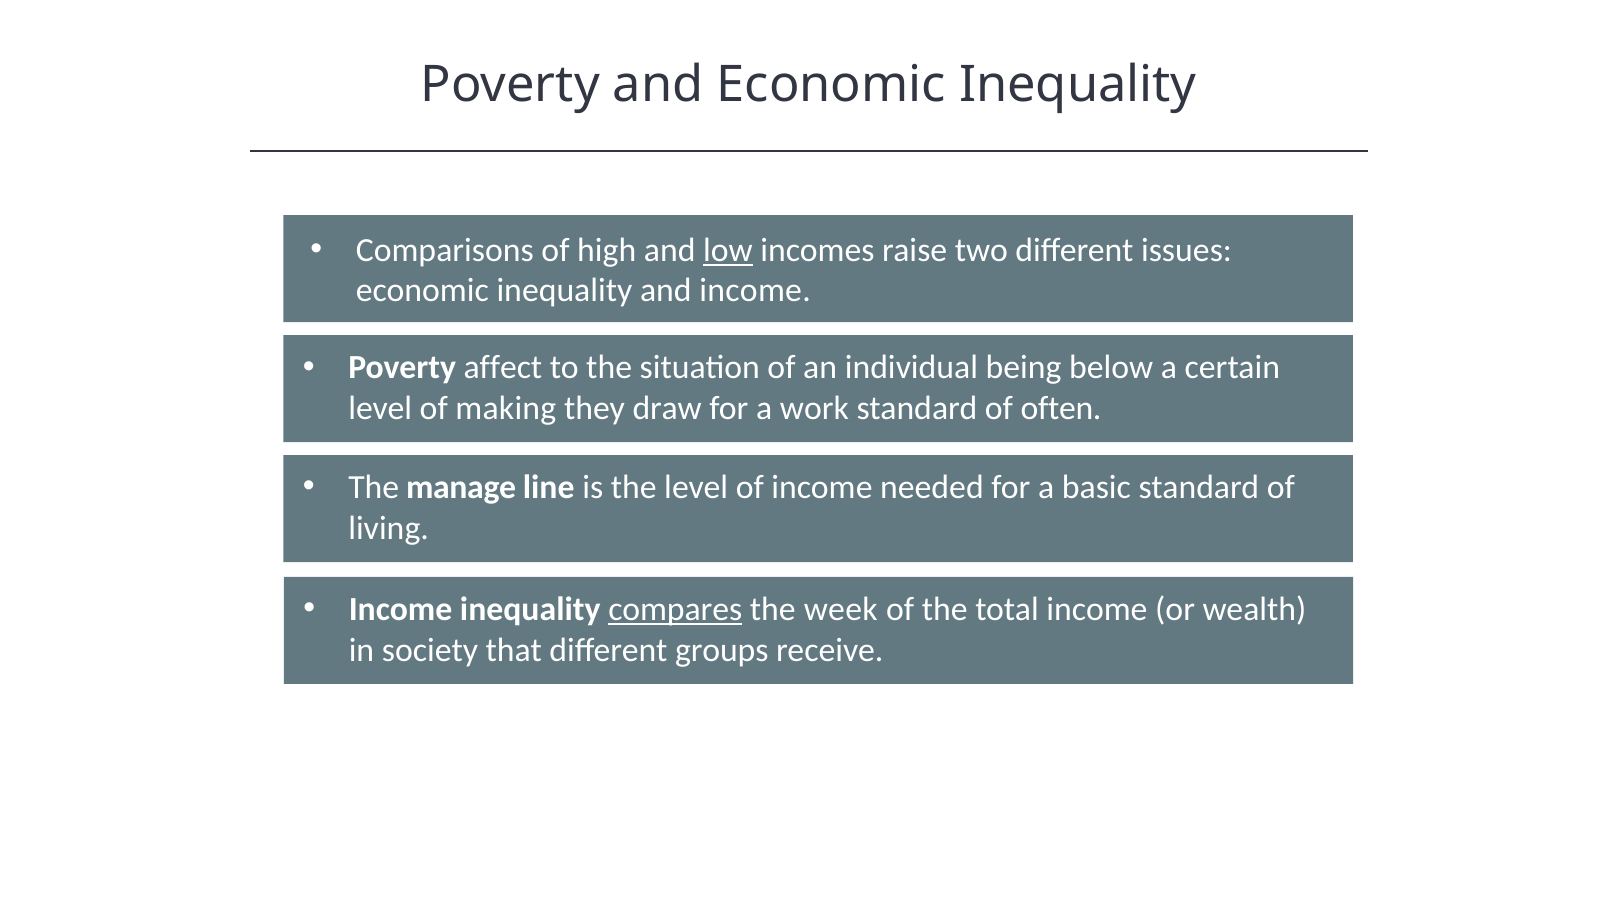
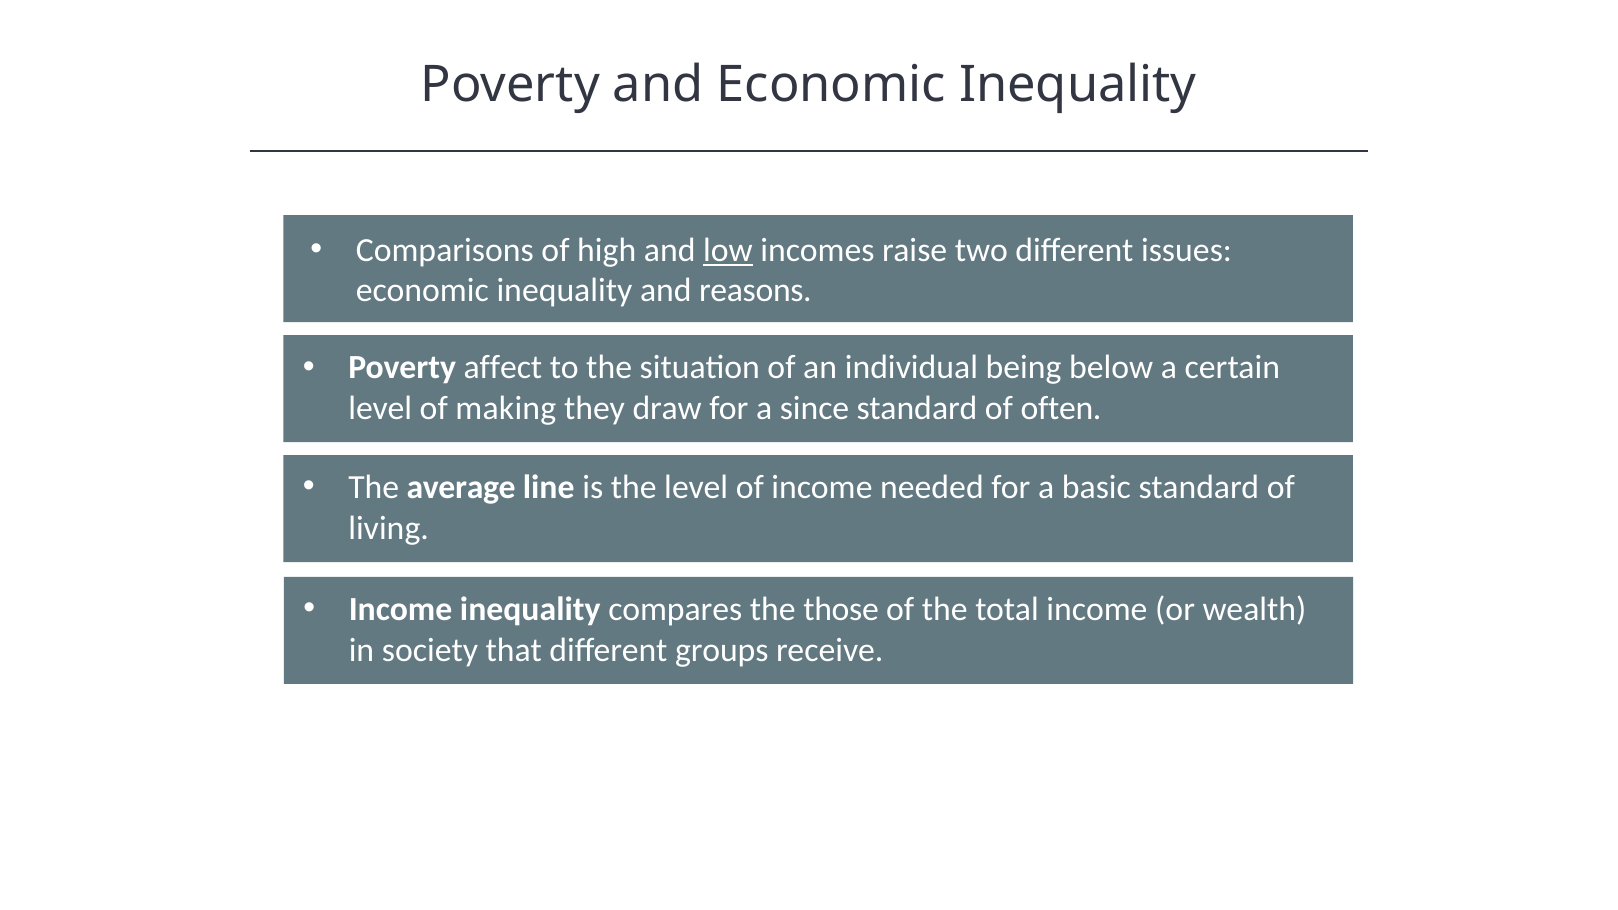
and income: income -> reasons (755, 291)
work: work -> since (815, 408)
manage: manage -> average (461, 488)
compares underline: present -> none (675, 610)
week: week -> those (841, 610)
